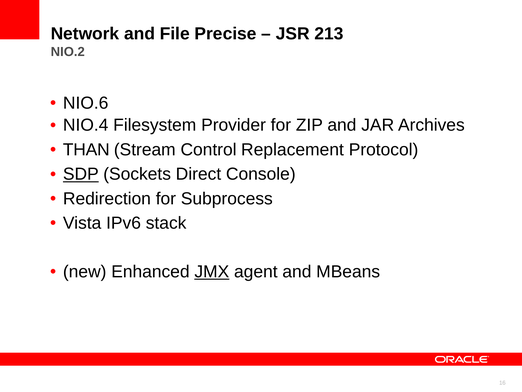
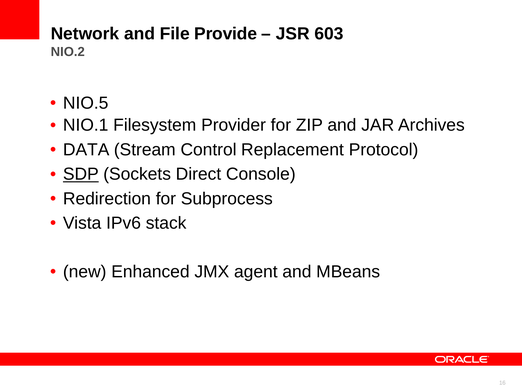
Precise: Precise -> Provide (226, 34)
213: 213 -> 603 (329, 34)
NIO.6: NIO.6 -> NIO.5 (86, 103)
NIO.4: NIO.4 -> NIO.1 (86, 125)
THAN: THAN -> DATA (86, 150)
JMX underline: present -> none (212, 271)
